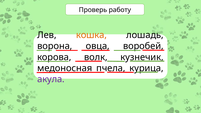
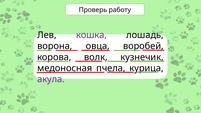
кошка colour: orange -> purple (91, 35)
